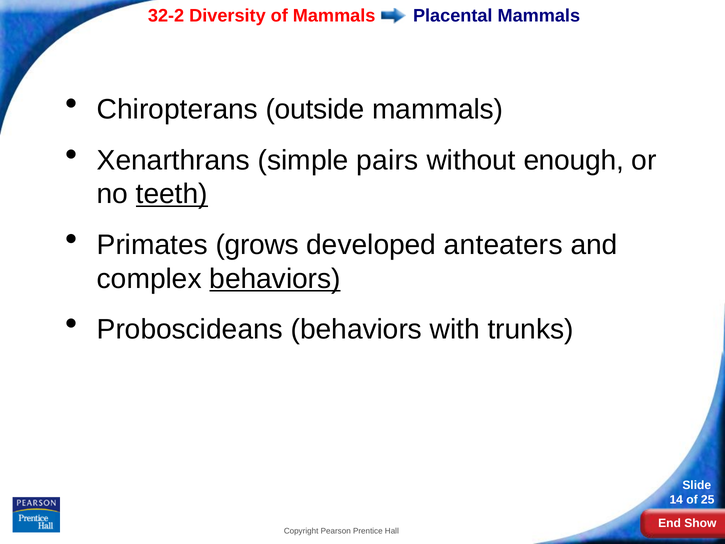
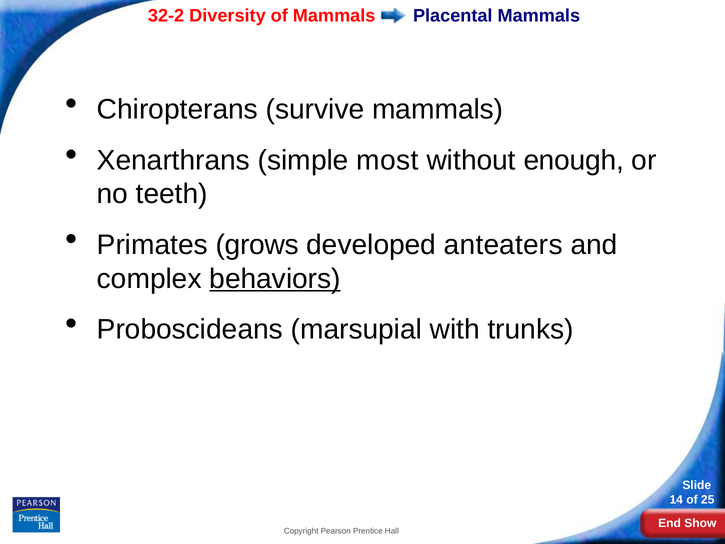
outside: outside -> survive (315, 109)
pairs: pairs -> most (387, 160)
teeth underline: present -> none (172, 194)
Proboscideans behaviors: behaviors -> marsupial (356, 329)
